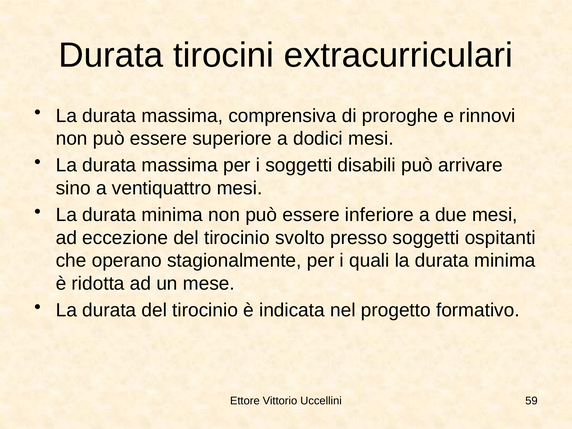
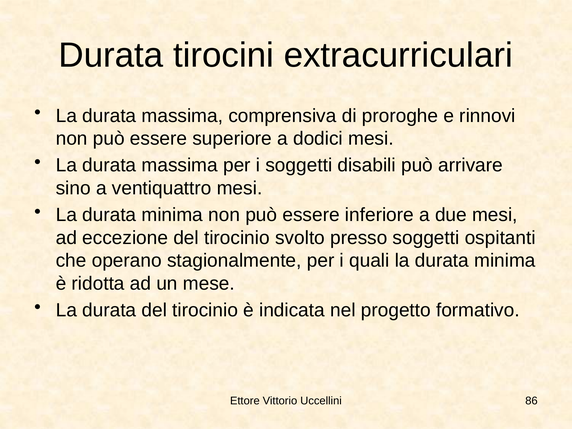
59: 59 -> 86 (531, 401)
